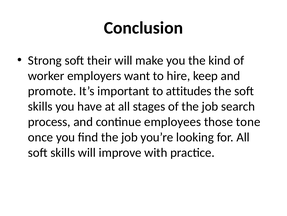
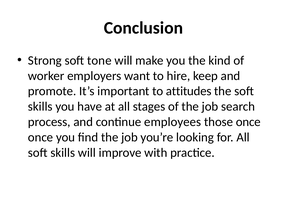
their: their -> tone (99, 60)
those tone: tone -> once (248, 121)
